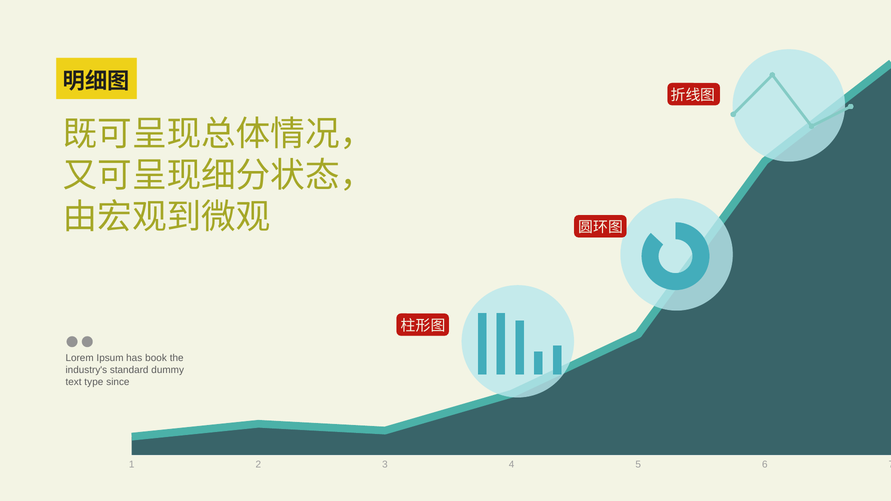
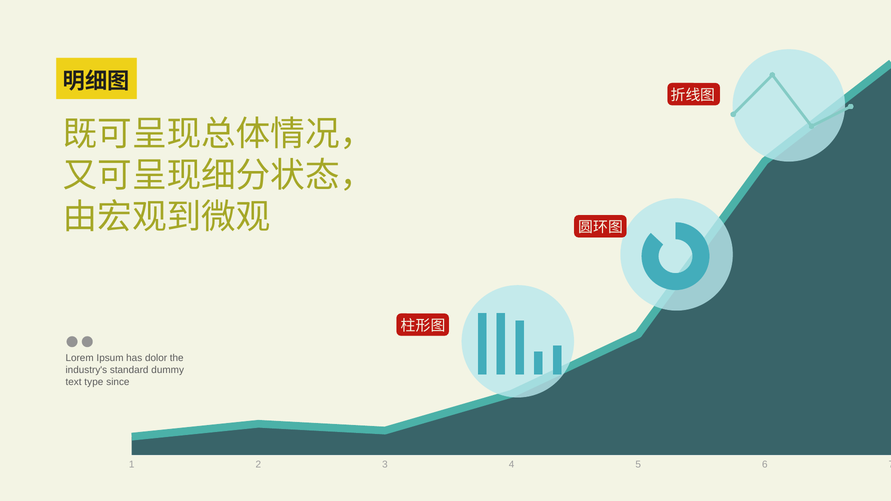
book: book -> dolor (156, 358)
